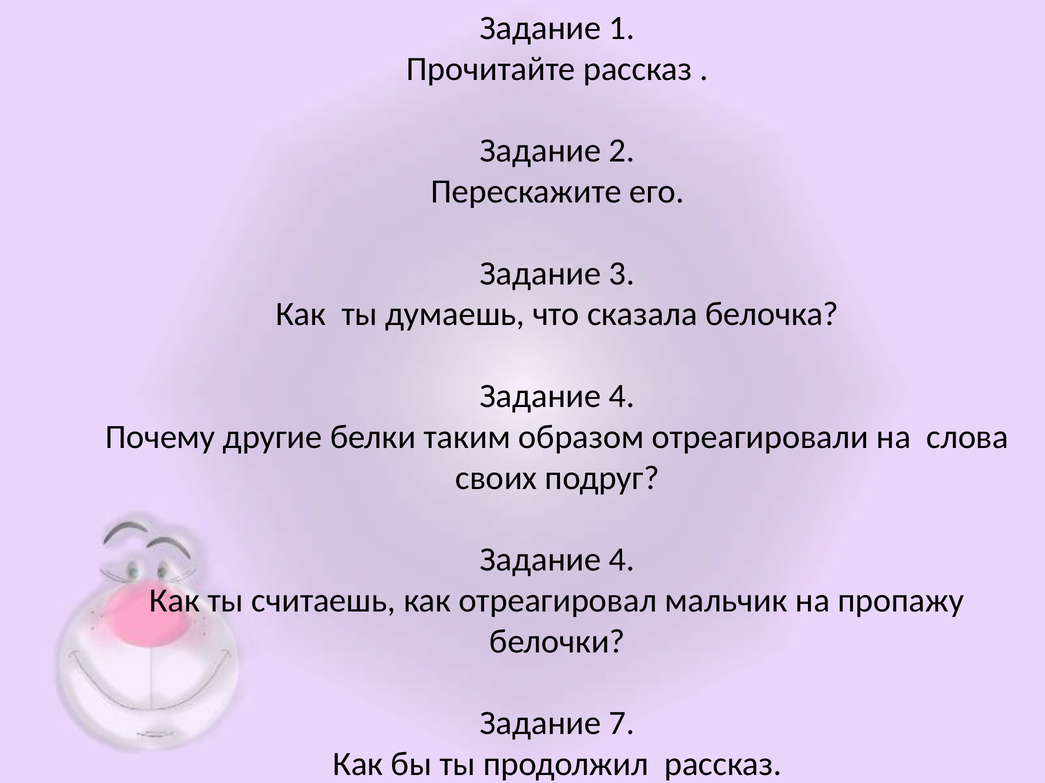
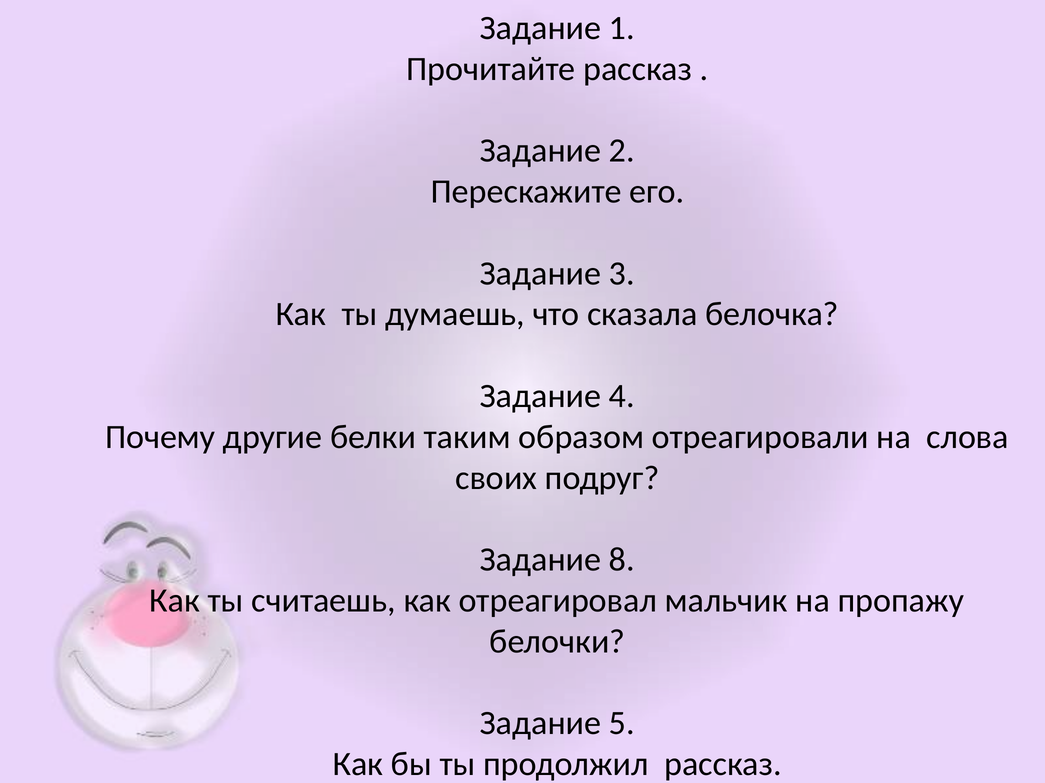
4: 4 -> 8 (622, 560)
7: 7 -> 5 (622, 724)
